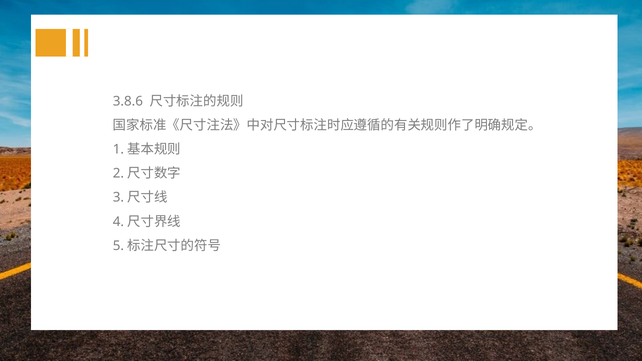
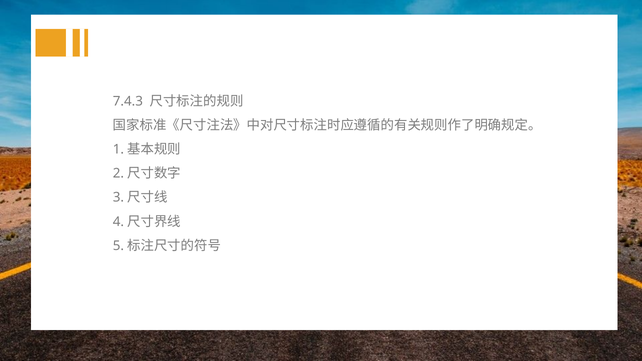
3.8.6: 3.8.6 -> 7.4.3 (128, 101)
